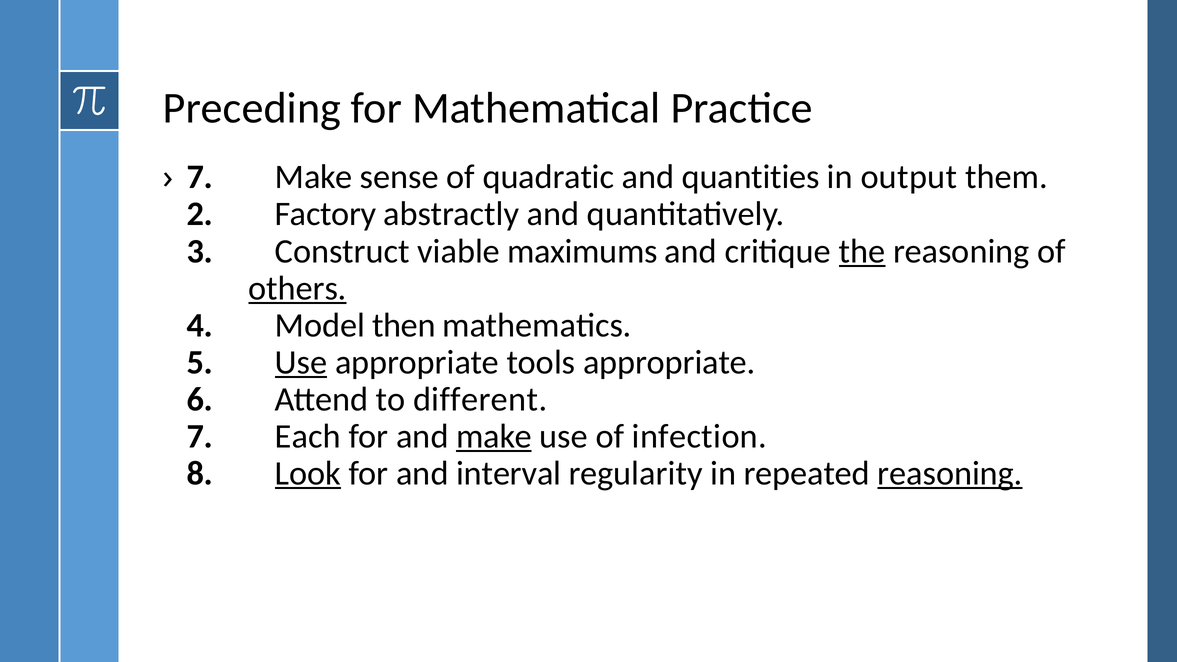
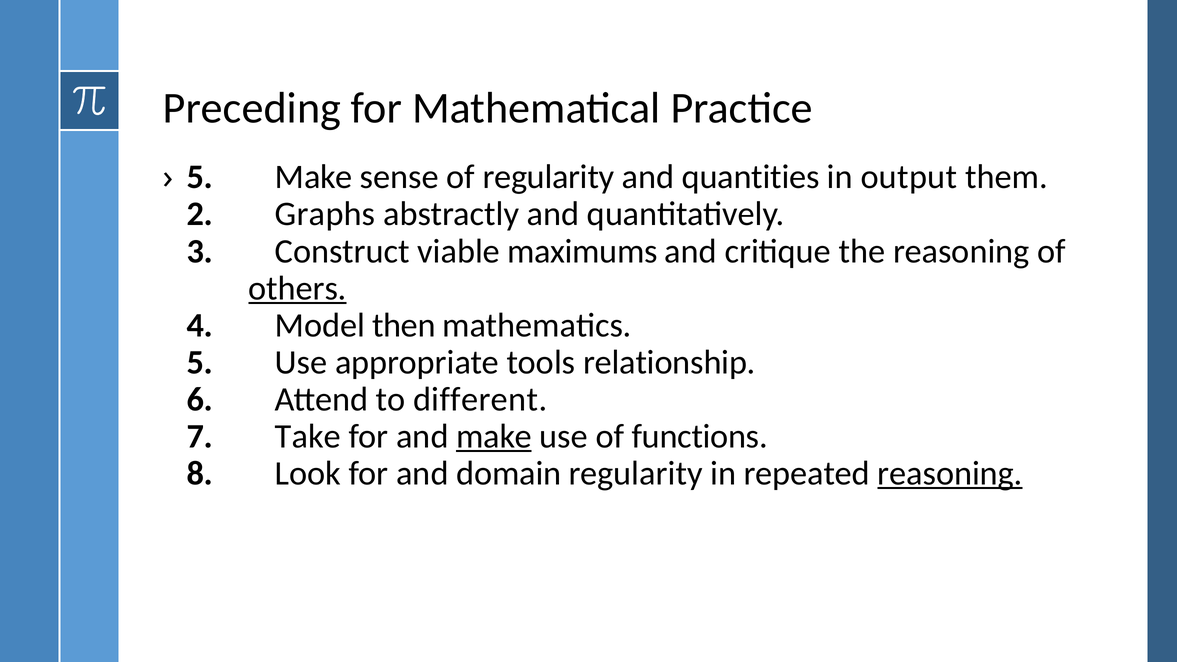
7: 7 -> 5 (200, 177)
of quadratic: quadratic -> regularity (548, 177)
Factory: Factory -> Graphs (325, 214)
the underline: present -> none (862, 251)
Use underline: present -> none (301, 362)
tools appropriate: appropriate -> relationship (669, 362)
Each: Each -> Take (308, 436)
infection: infection -> functions (700, 436)
Look underline: present -> none (308, 473)
interval: interval -> domain (509, 473)
